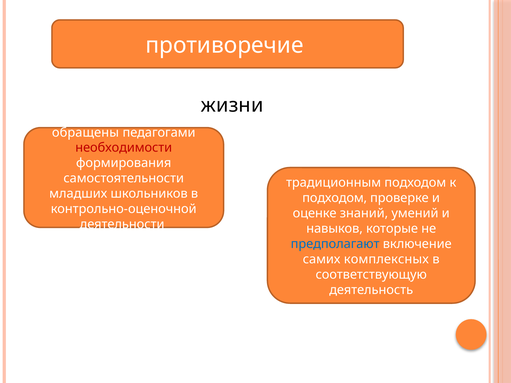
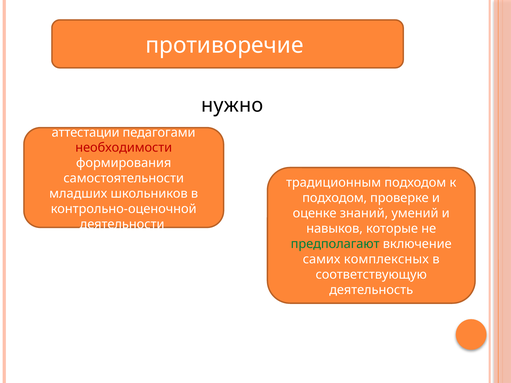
жизни: жизни -> нужно (232, 105)
обращены: обращены -> аттестации (86, 133)
предполагают colour: blue -> green (335, 244)
